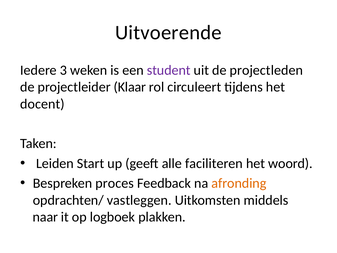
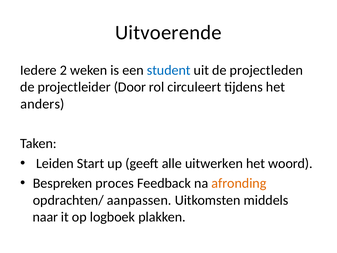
3: 3 -> 2 (63, 70)
student colour: purple -> blue (169, 70)
Klaar: Klaar -> Door (130, 87)
docent: docent -> anders (42, 104)
faciliteren: faciliteren -> uitwerken (214, 163)
vastleggen: vastleggen -> aanpassen (139, 200)
